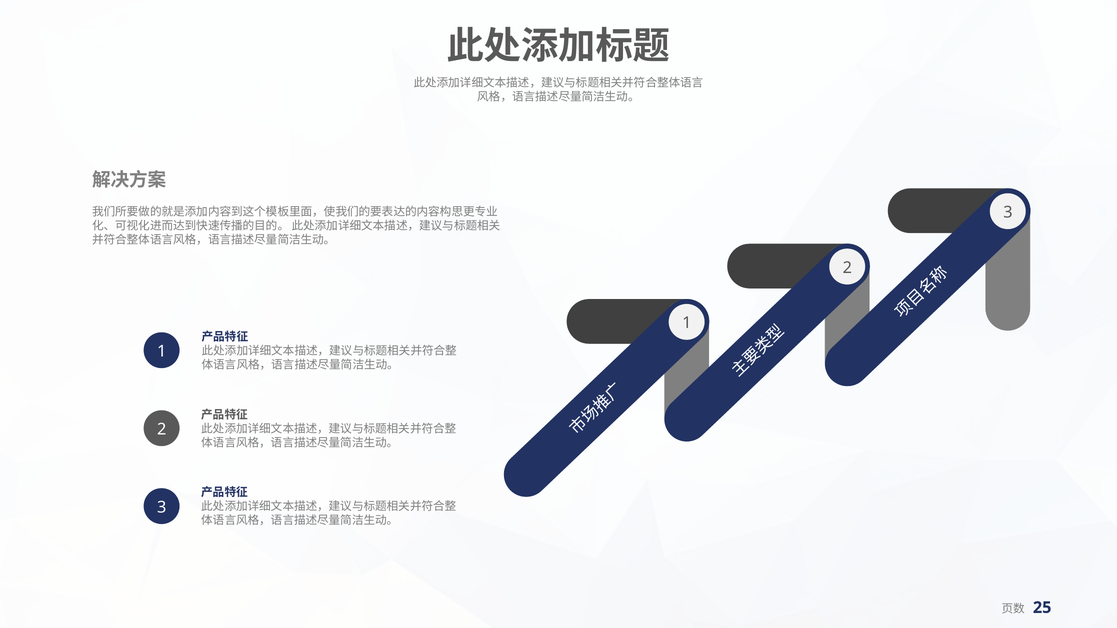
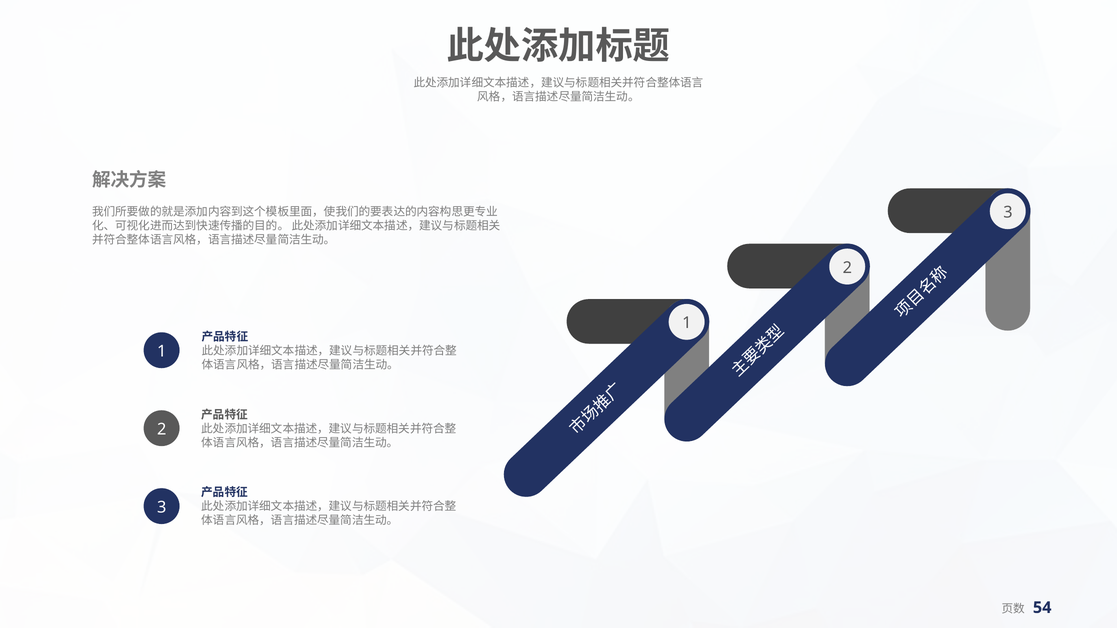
25: 25 -> 54 (1042, 608)
